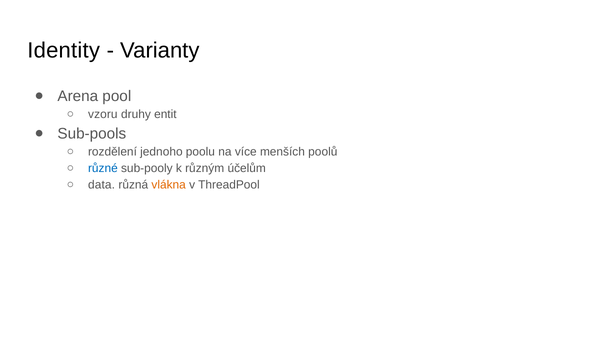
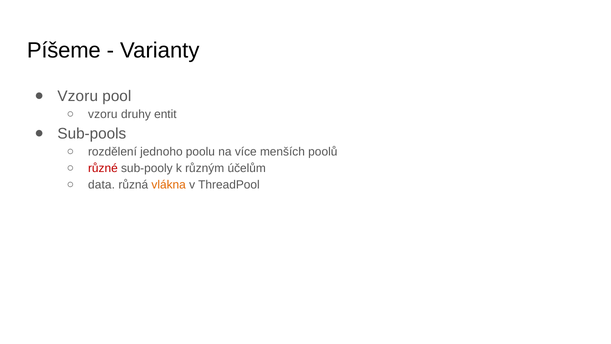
Identity: Identity -> Píšeme (64, 51)
Arena: Arena -> Vzoru (78, 96)
různé colour: blue -> red (103, 168)
